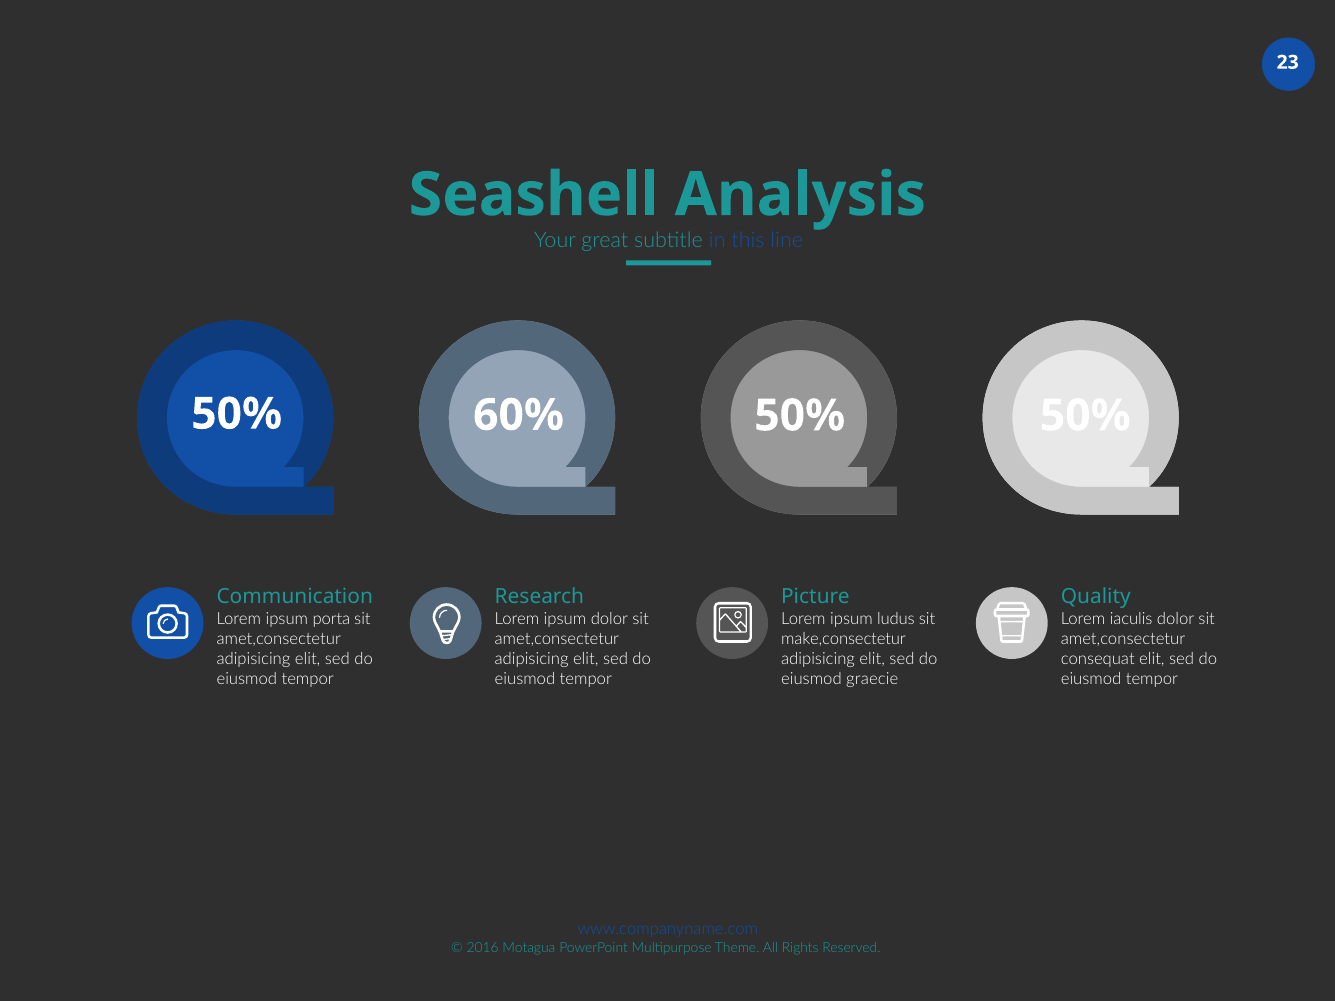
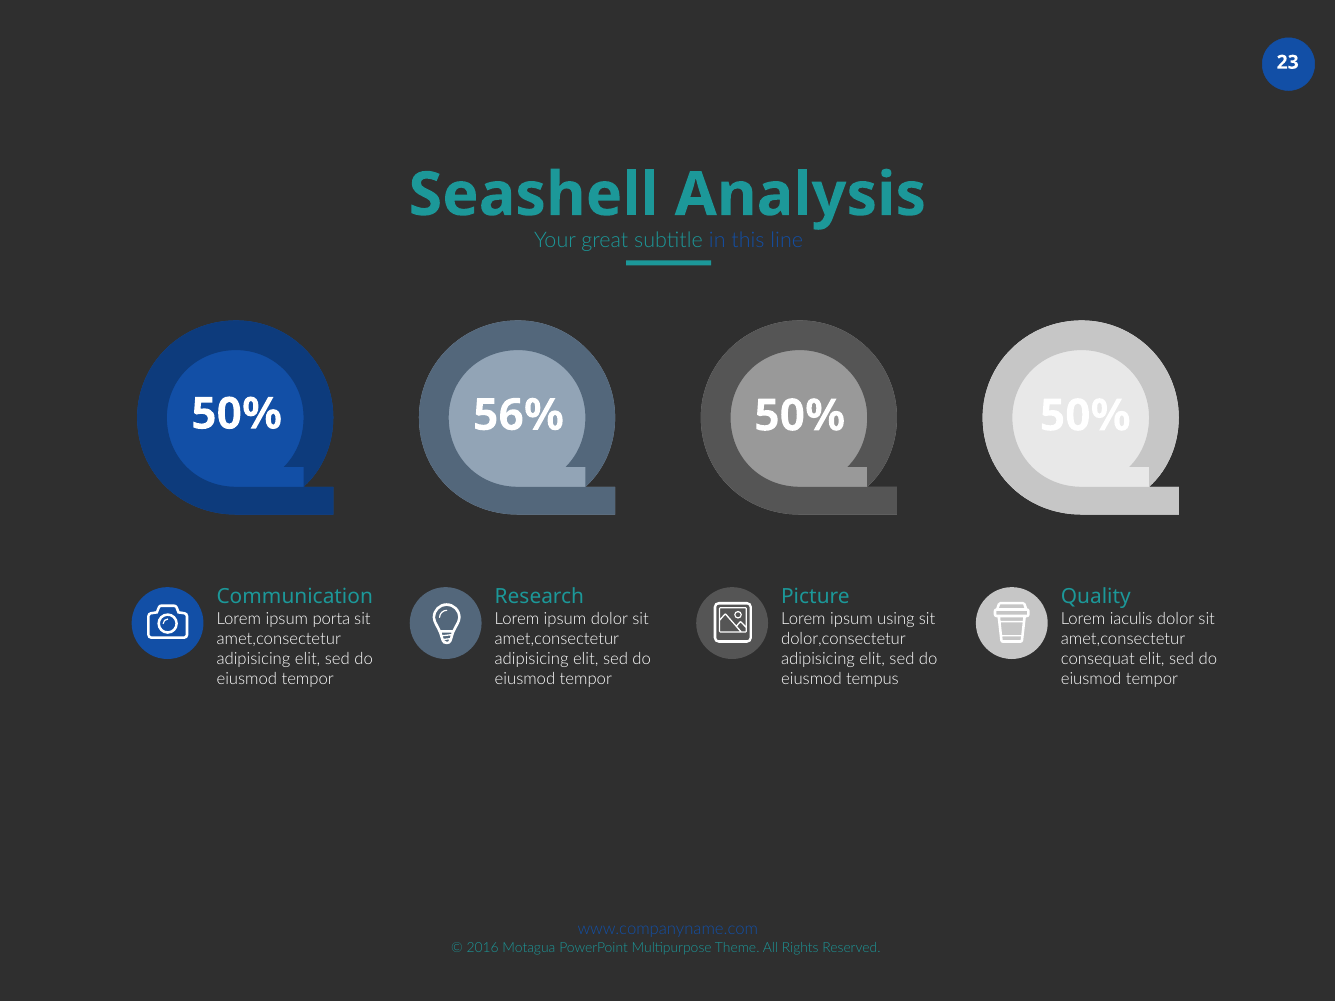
60%: 60% -> 56% (519, 415)
ludus: ludus -> using (896, 619)
make,consectetur: make,consectetur -> dolor,consectetur (843, 639)
graecie: graecie -> tempus (872, 679)
